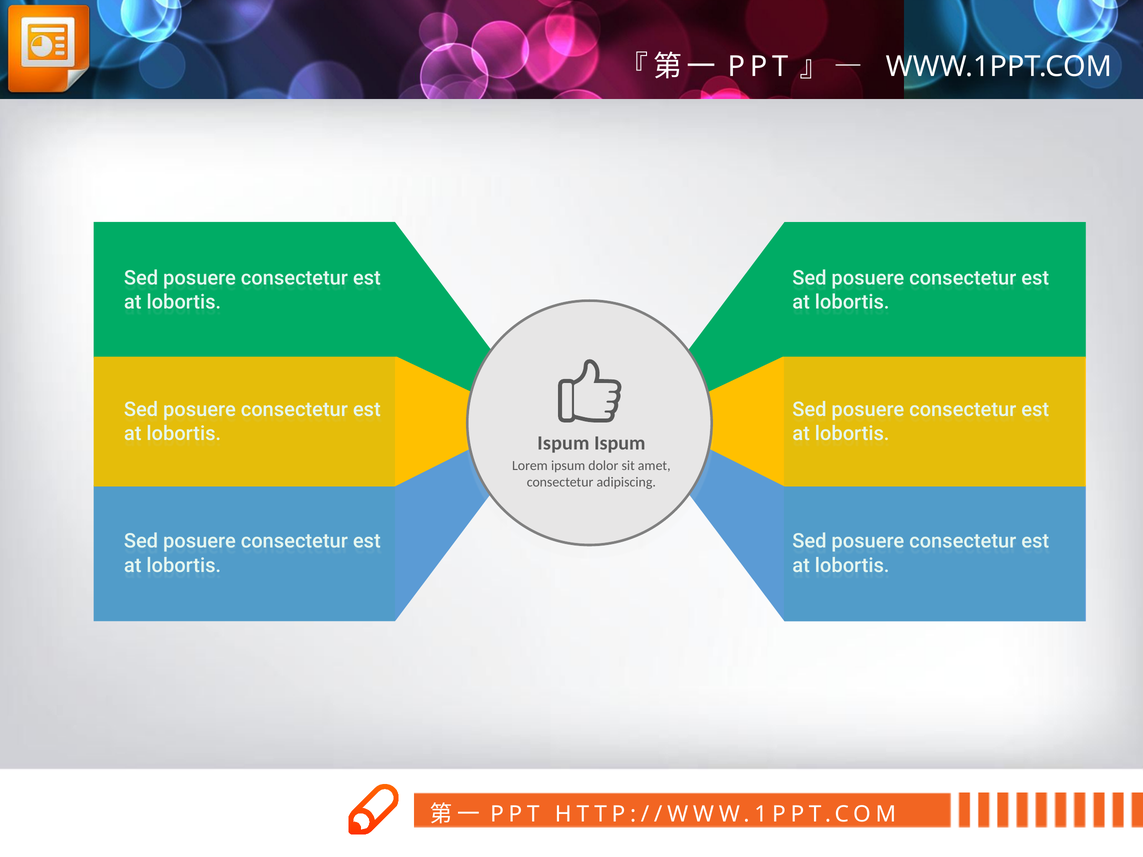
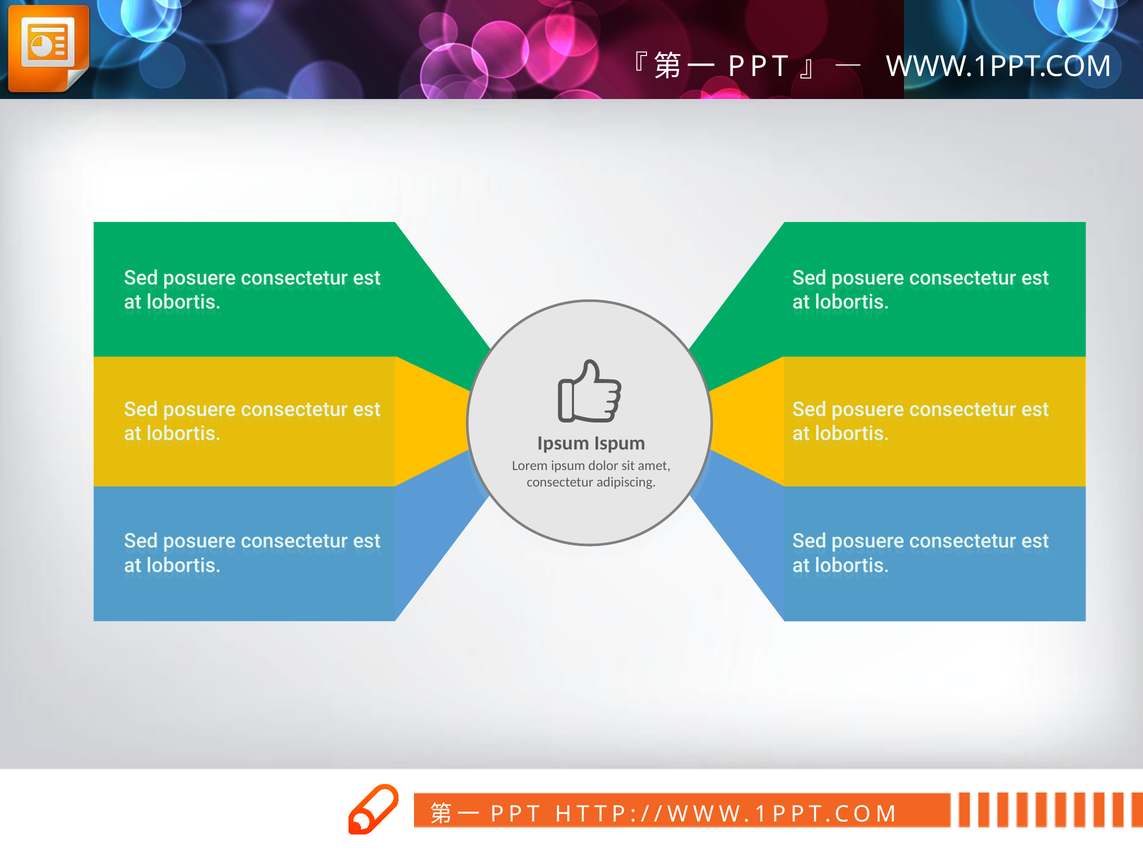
Ispum: Ispum -> Ipsum (563, 443)
